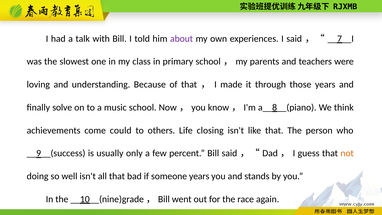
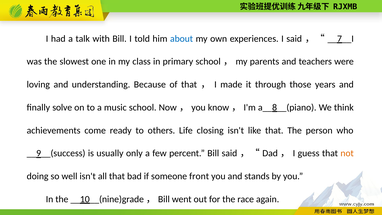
about colour: purple -> blue (182, 39)
could: could -> ready (121, 130)
someone years: years -> front (199, 176)
